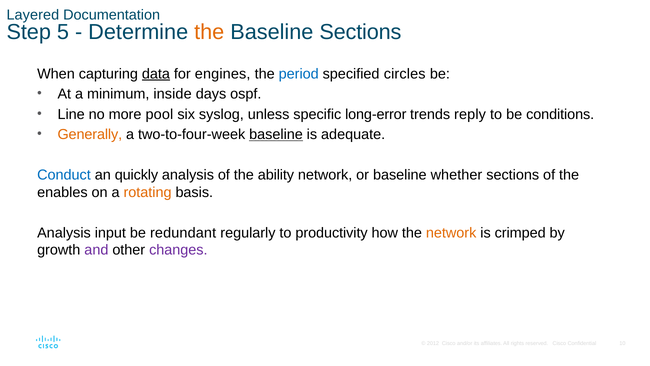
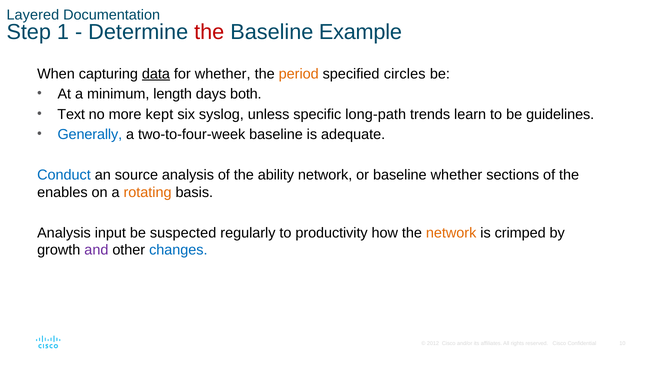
5: 5 -> 1 (63, 32)
the colour: orange -> red (209, 32)
Baseline Sections: Sections -> Example (360, 32)
for engines: engines -> whether (223, 74)
period colour: blue -> orange (299, 74)
inside: inside -> length (173, 94)
ospf: ospf -> both (246, 94)
Line: Line -> Text (71, 114)
pool: pool -> kept (159, 114)
long-error: long-error -> long-path (376, 114)
reply: reply -> learn (470, 114)
conditions: conditions -> guidelines (560, 114)
Generally colour: orange -> blue (90, 134)
baseline underline: present -> none (276, 134)
quickly: quickly -> source (136, 175)
redundant: redundant -> suspected (183, 233)
changes colour: purple -> blue (178, 250)
